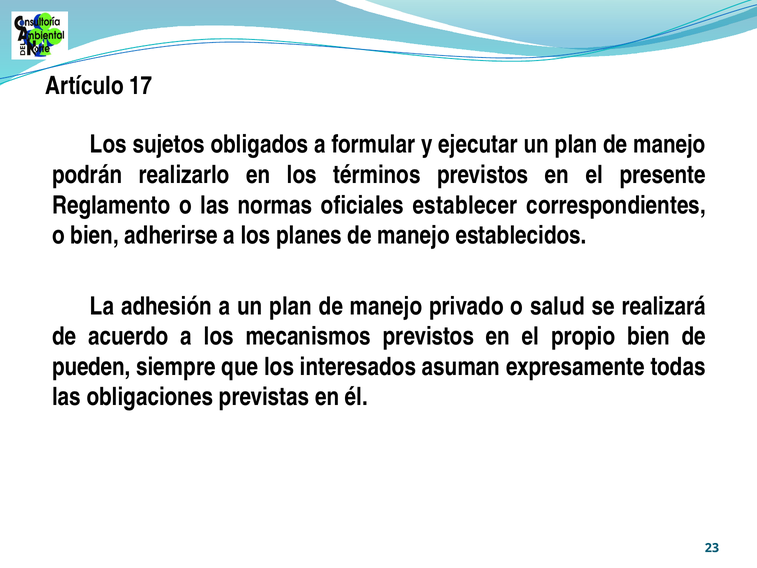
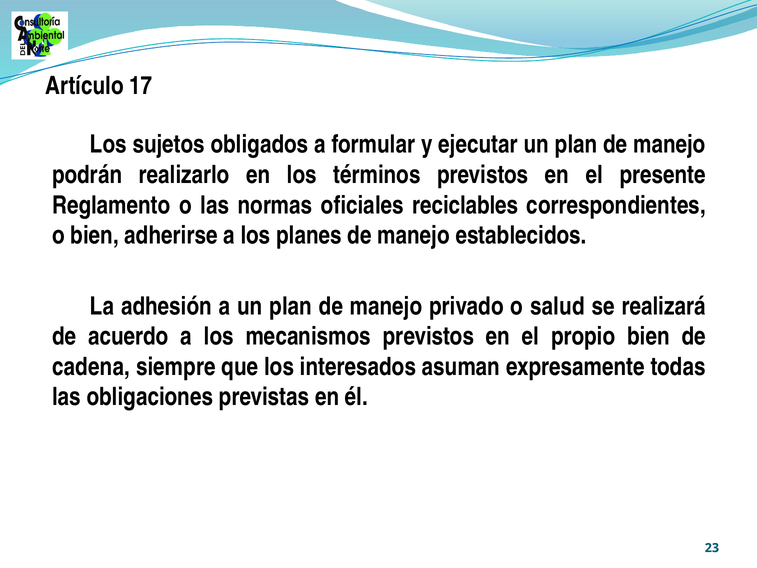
establecer: establecer -> reciclables (465, 205)
pueden: pueden -> cadena (91, 367)
